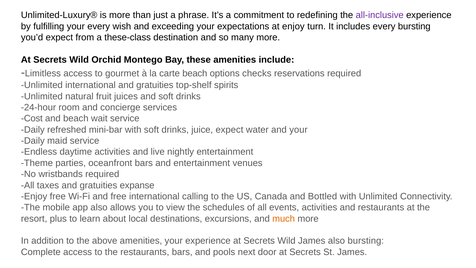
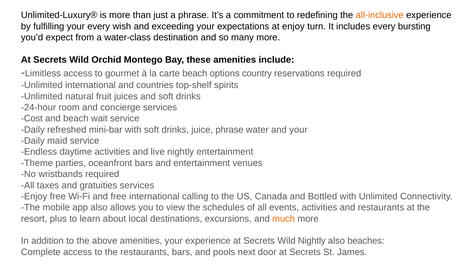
all-inclusive colour: purple -> orange (380, 15)
these-class: these-class -> water-class (128, 37)
checks: checks -> country (257, 73)
international and gratuities: gratuities -> countries (155, 85)
juice expect: expect -> phrase (230, 130)
gratuities expanse: expanse -> services (137, 185)
Wild James: James -> Nightly (312, 241)
also bursting: bursting -> beaches (366, 241)
